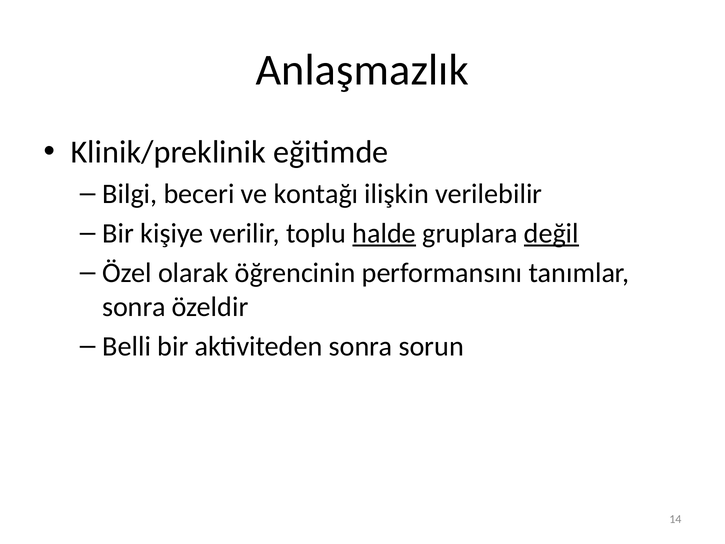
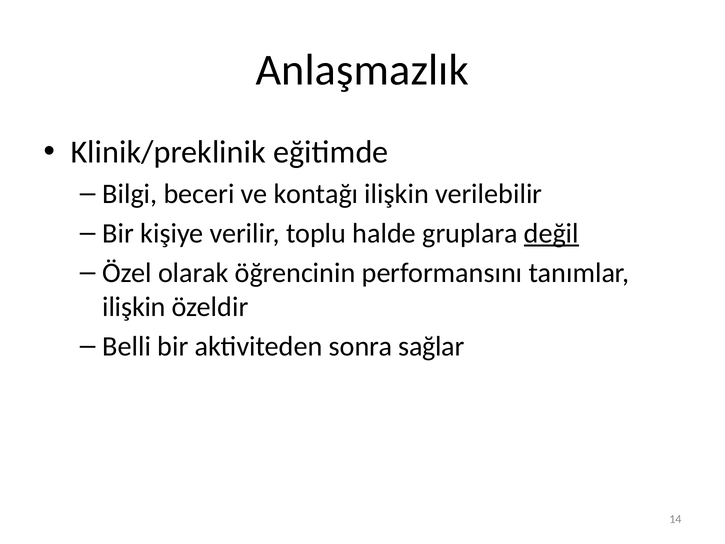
halde underline: present -> none (384, 233)
sonra: sonra -> ilişkin (134, 307)
sorun: sorun -> sağlar (431, 346)
